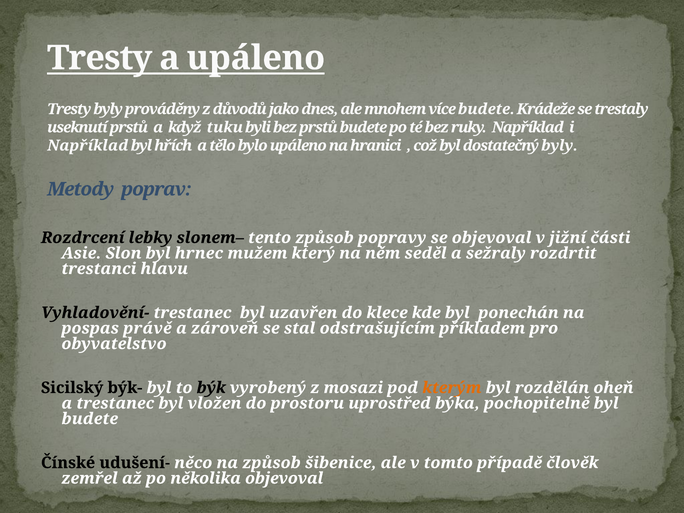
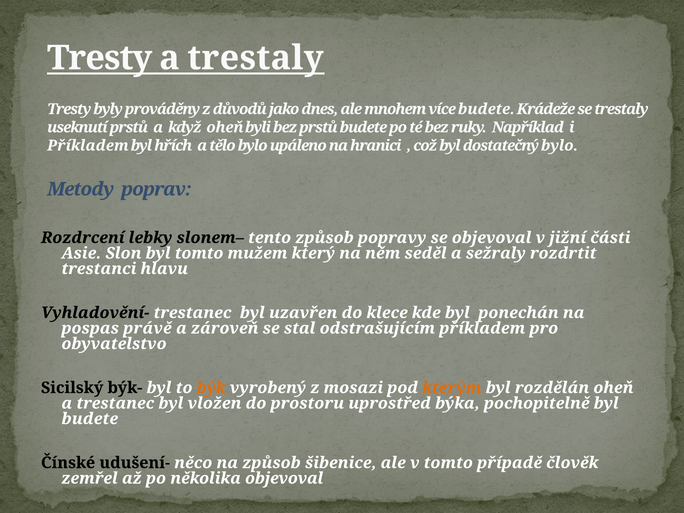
a upáleno: upáleno -> trestaly (255, 58)
když tuku: tuku -> oheň (225, 127)
Například: Například -> Příkladem (88, 146)
dostatečný byly: byly -> bylo (559, 146)
byl hrnec: hrnec -> tomto (199, 253)
býk colour: black -> orange (211, 388)
